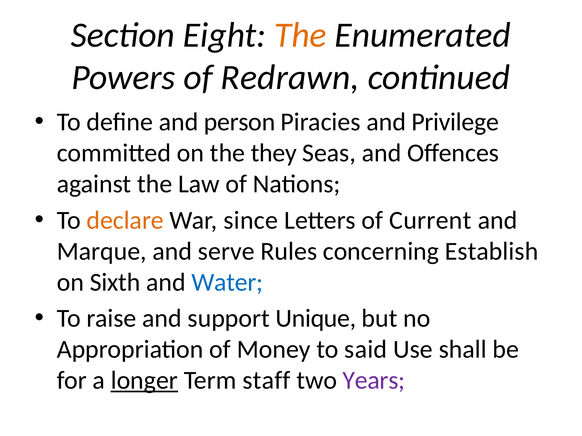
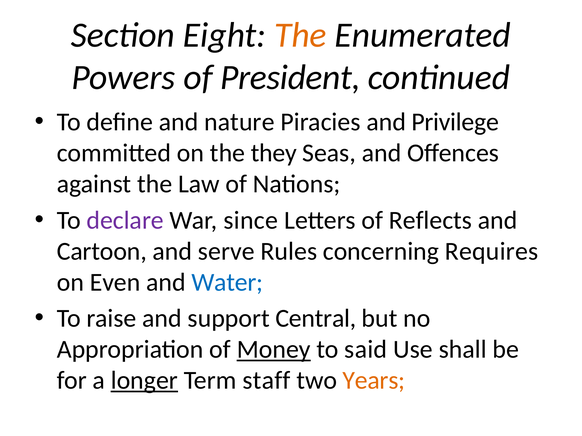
Redrawn: Redrawn -> President (290, 78)
person: person -> nature (239, 122)
declare colour: orange -> purple (125, 220)
Current: Current -> Reflects (430, 220)
Marque: Marque -> Cartoon (102, 251)
Establish: Establish -> Requires (492, 251)
Sixth: Sixth -> Even (115, 283)
Unique: Unique -> Central (316, 319)
Money underline: none -> present (274, 350)
Years colour: purple -> orange (374, 381)
